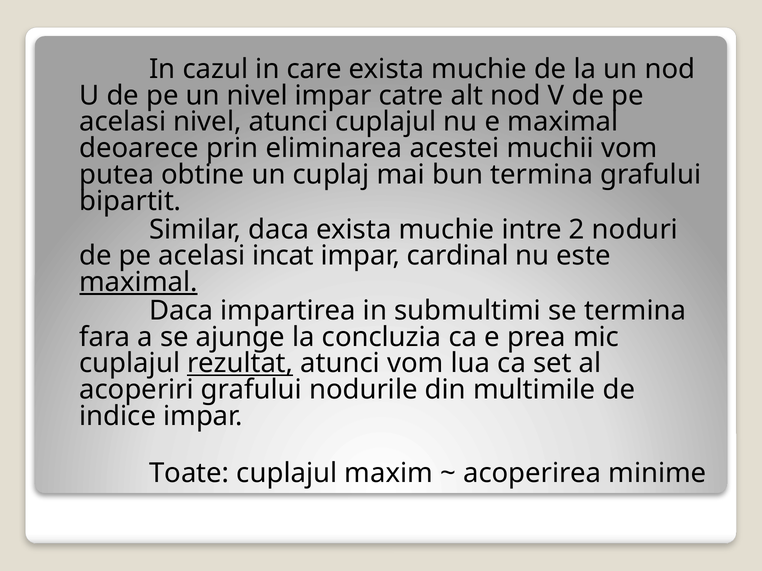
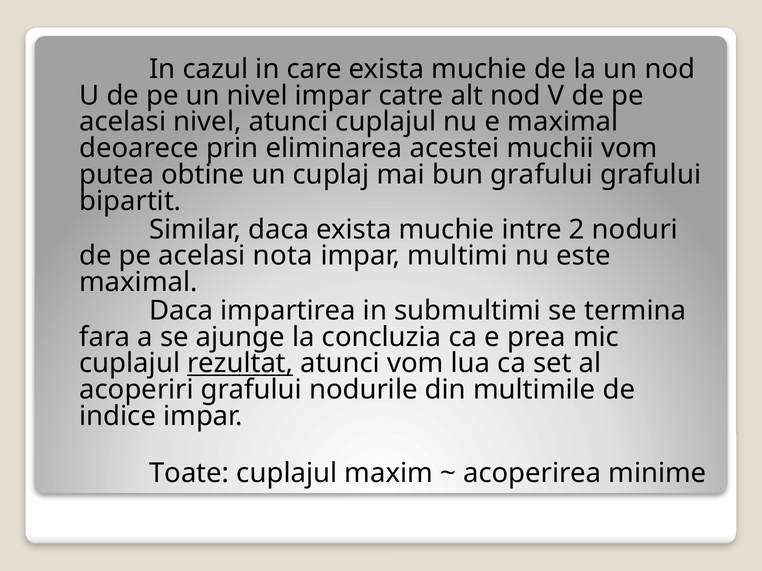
bun termina: termina -> grafului (542, 175)
incat: incat -> nota (283, 256)
cardinal: cardinal -> multimi (458, 256)
maximal underline: present -> none (138, 282)
